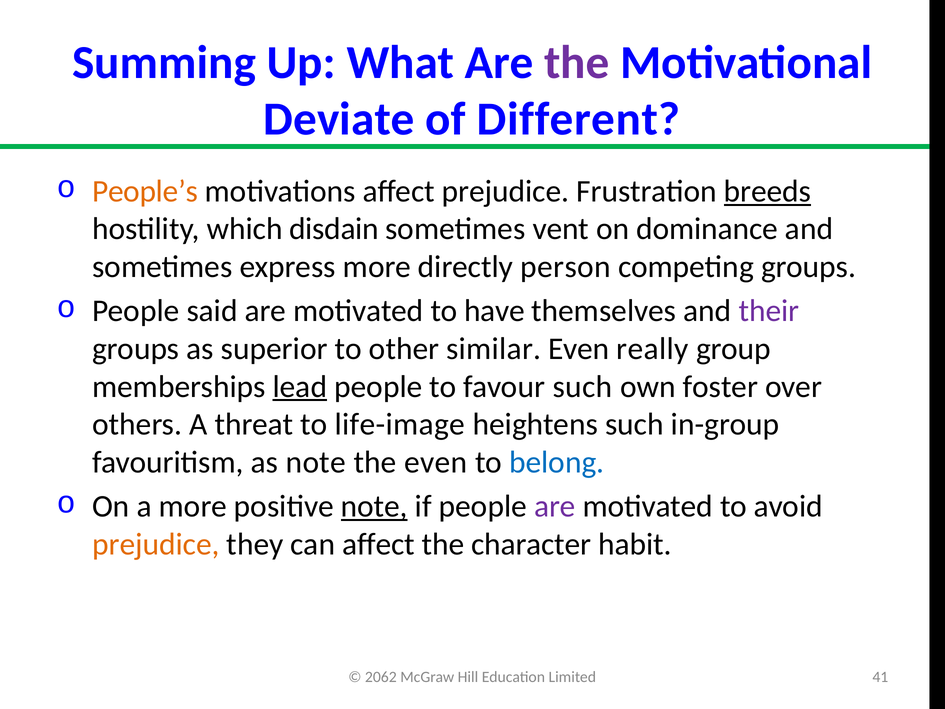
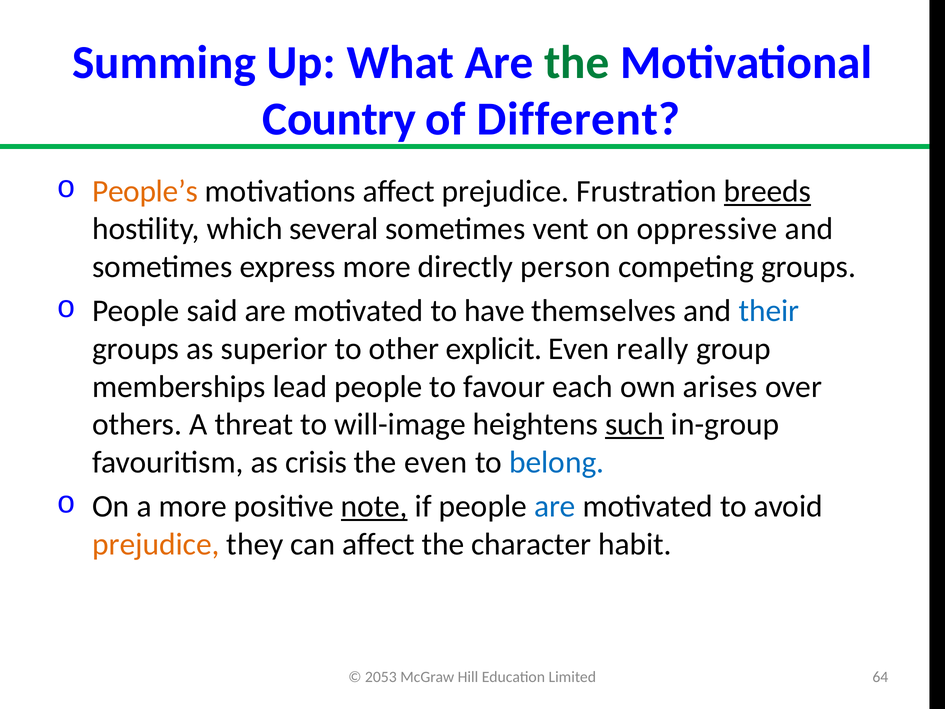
the colour: purple -> green (577, 62)
Deviate: Deviate -> Country (339, 119)
disdain: disdain -> several (334, 229)
dominance: dominance -> oppressive (707, 229)
their colour: purple -> blue (769, 311)
similar: similar -> explicit (494, 349)
lead underline: present -> none (300, 387)
favour such: such -> each (583, 387)
foster: foster -> arises (720, 387)
life-image: life-image -> will-image (400, 424)
such underline: none -> present (634, 424)
as note: note -> crisis (316, 462)
are colour: purple -> blue (555, 506)
2062: 2062 -> 2053 (381, 677)
41: 41 -> 64 (880, 677)
